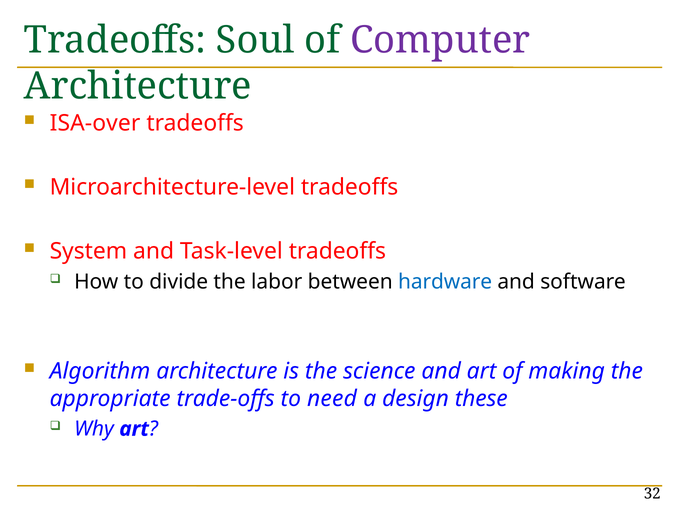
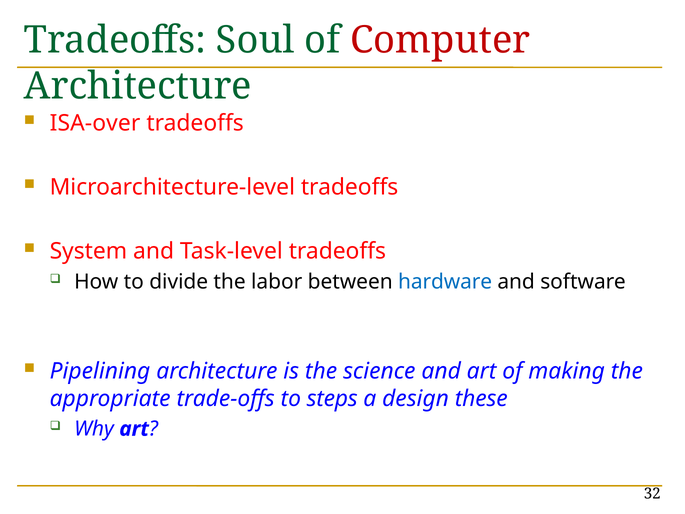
Computer colour: purple -> red (440, 40)
Algorithm: Algorithm -> Pipelining (100, 371)
need: need -> steps (332, 398)
